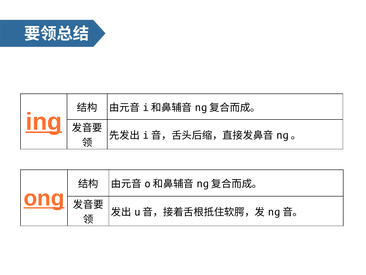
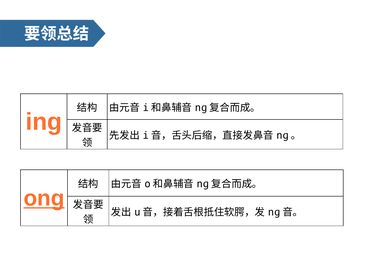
ing underline: present -> none (44, 122)
